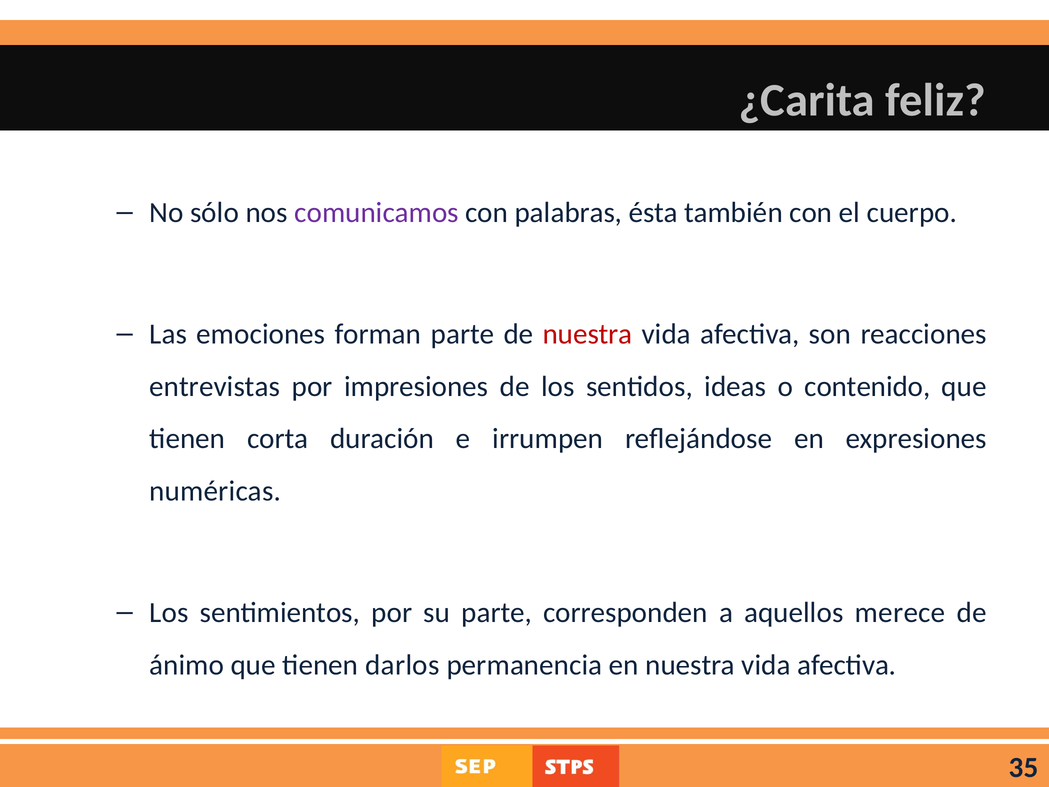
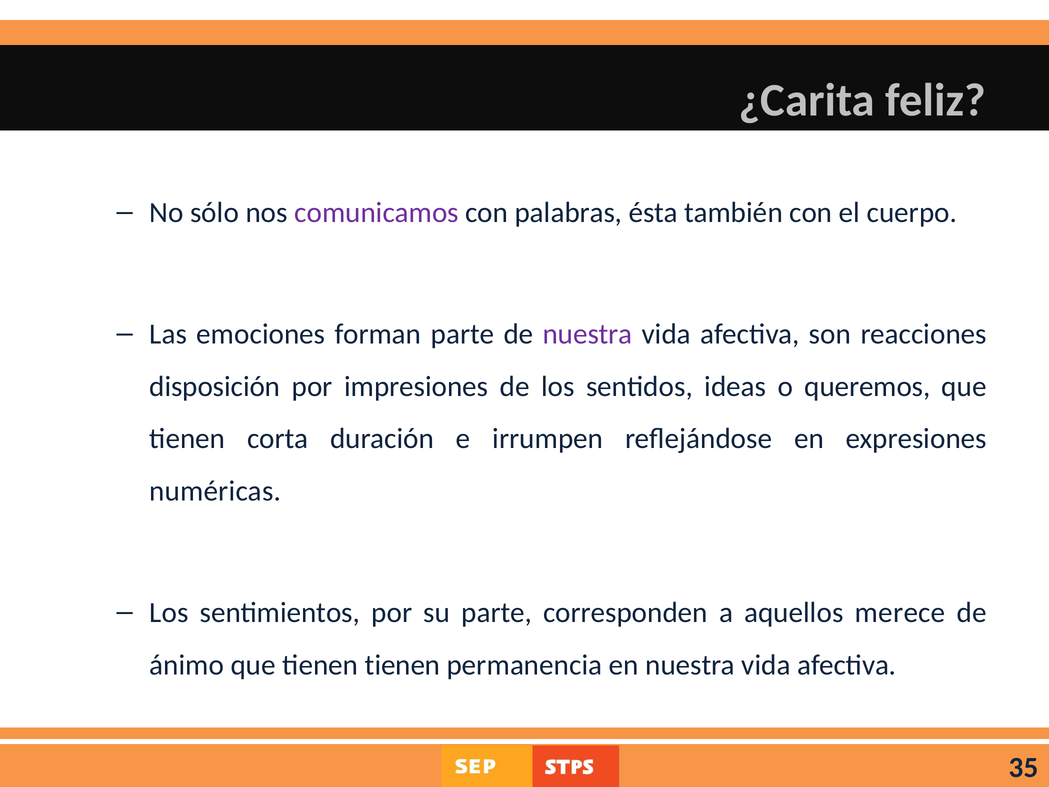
nuestra colour: red -> purple (588, 334)
entrevistas: entrevistas -> disposición (215, 386)
contenido: contenido -> queremos (867, 386)
tienen darlos: darlos -> tienen (403, 665)
